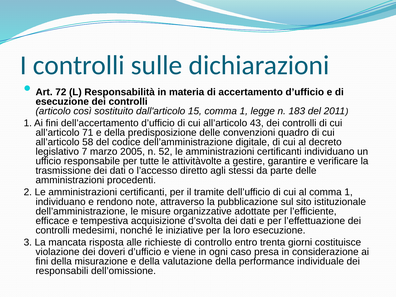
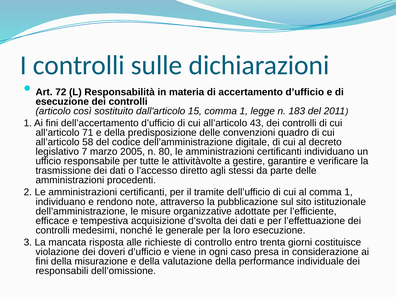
52: 52 -> 80 (166, 152)
iniziative: iniziative -> generale (185, 230)
